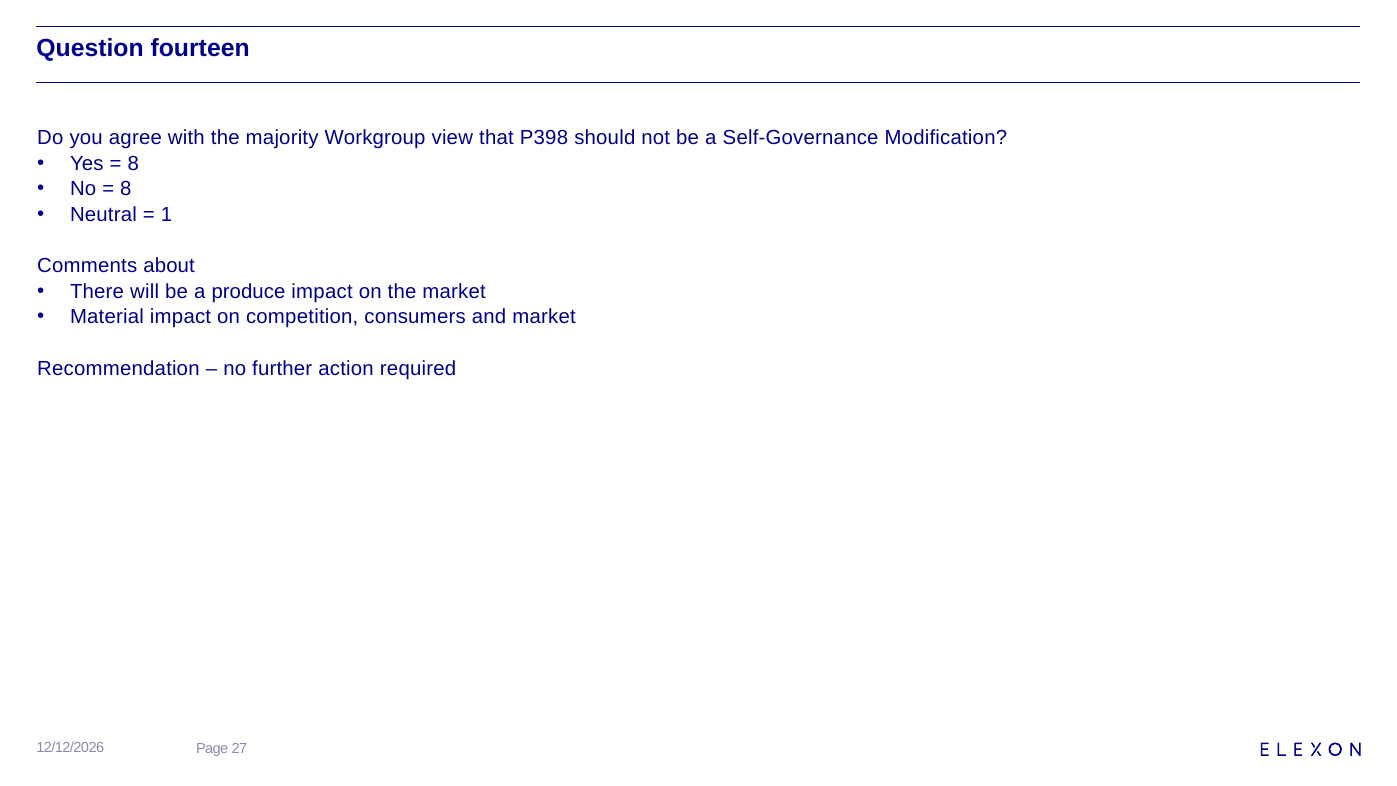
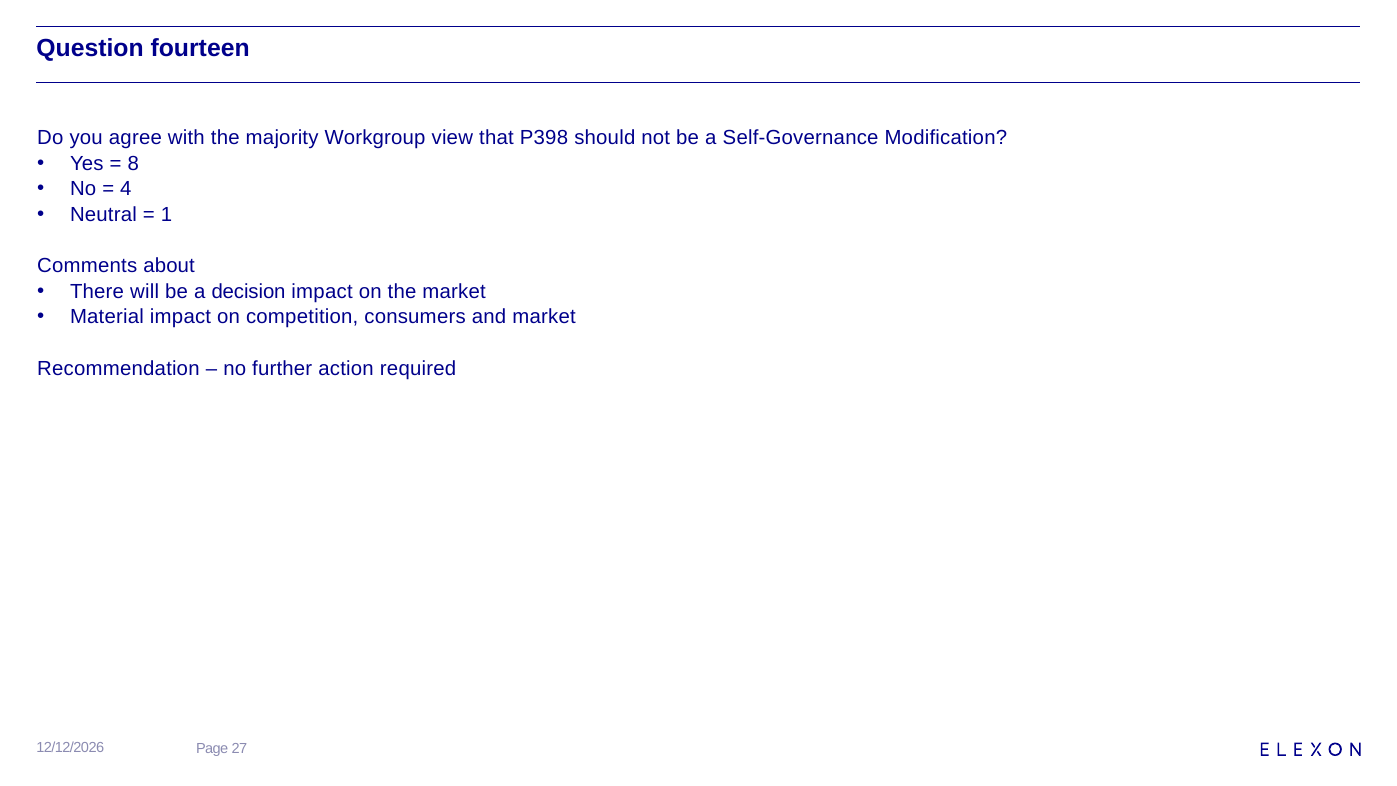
8: 8 -> 4 (126, 189)
produce: produce -> decision (249, 292)
